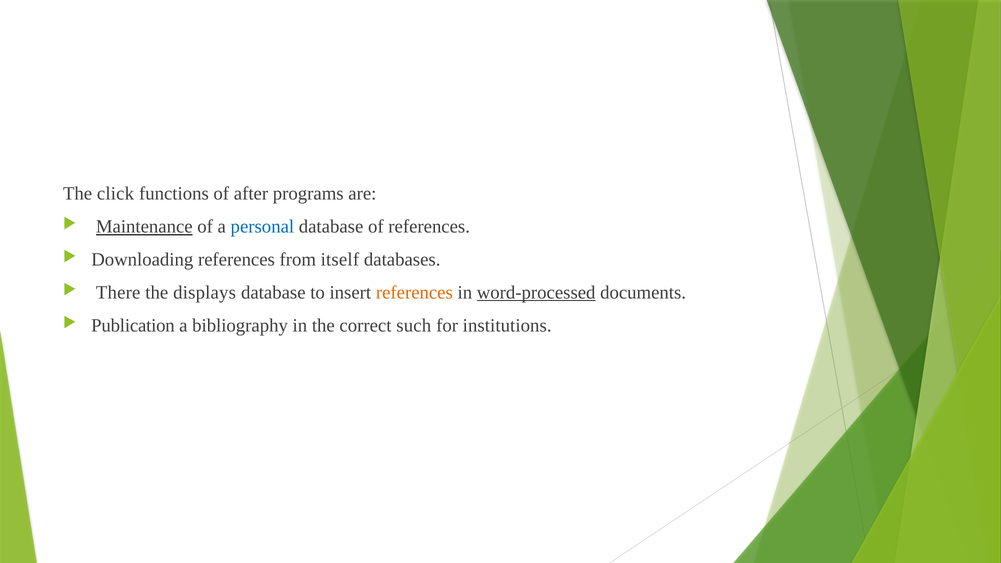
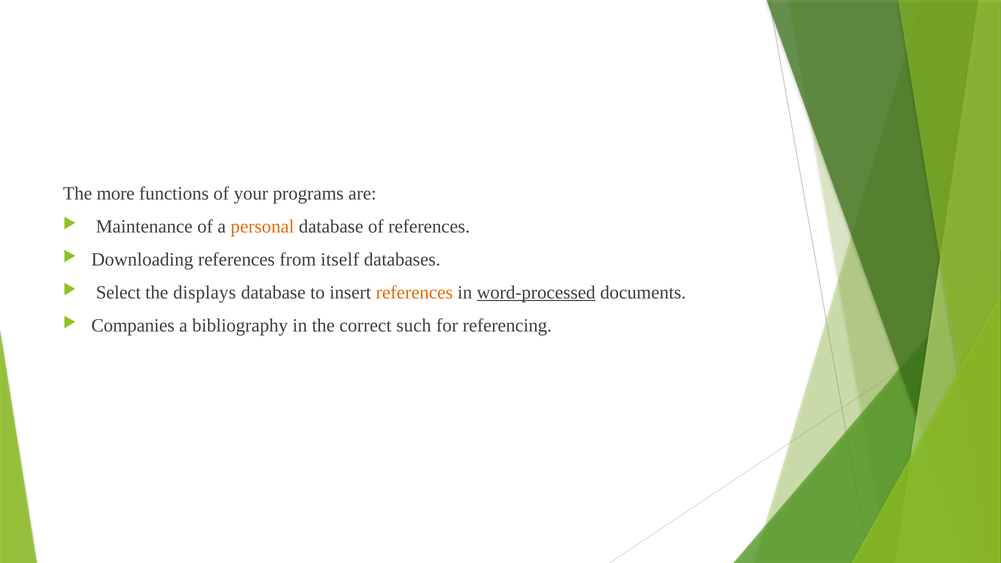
click: click -> more (116, 194)
after: after -> your (251, 194)
Maintenance underline: present -> none (144, 227)
personal colour: blue -> orange (262, 227)
There: There -> Select (118, 293)
Publication: Publication -> Companies (133, 326)
institutions: institutions -> referencing (507, 326)
